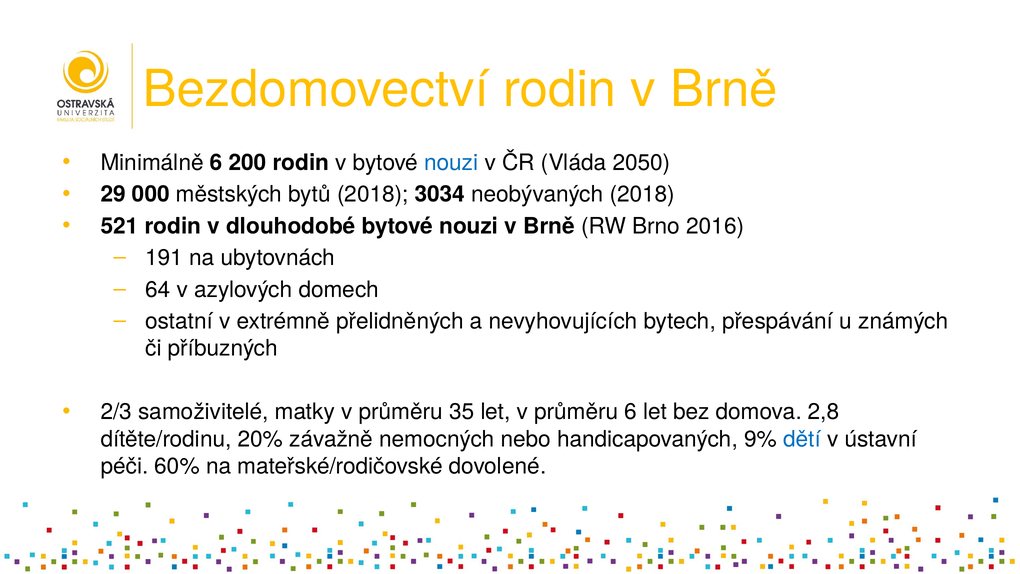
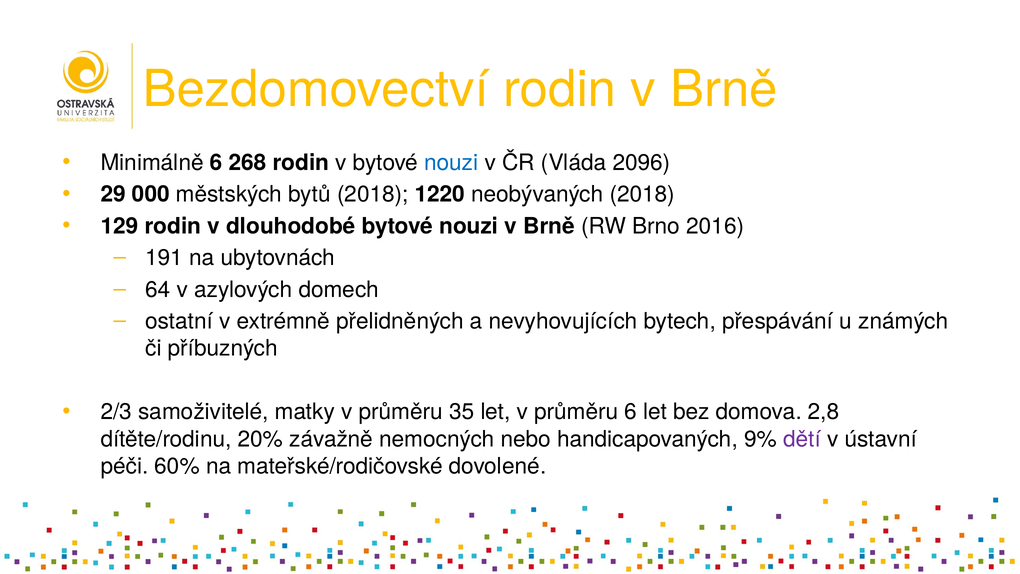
200: 200 -> 268 (247, 163)
2050: 2050 -> 2096 (642, 163)
3034: 3034 -> 1220 (440, 194)
521: 521 -> 129 (120, 226)
dětí colour: blue -> purple (802, 439)
